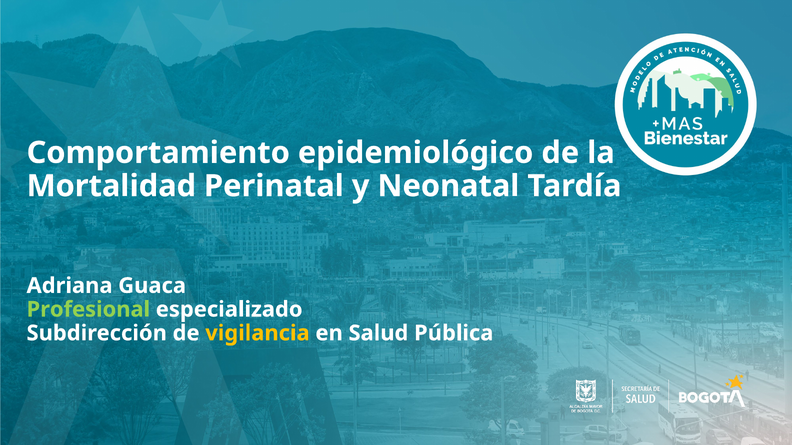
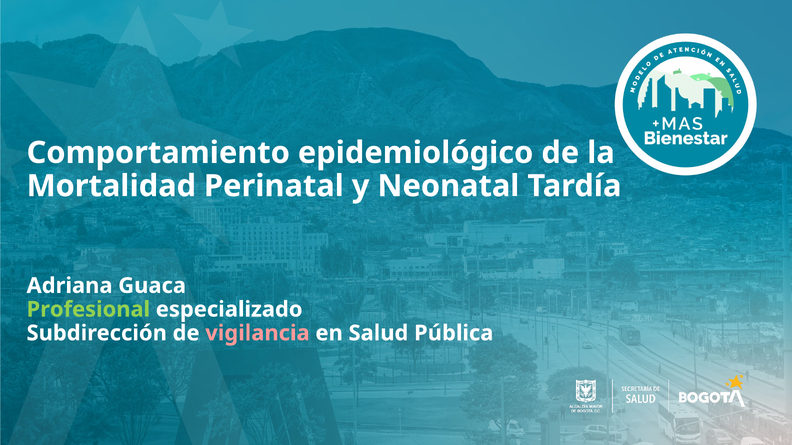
vigilancia colour: yellow -> pink (257, 333)
